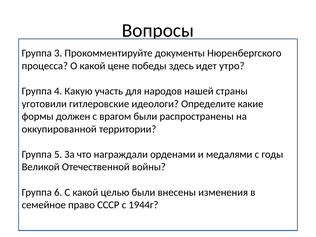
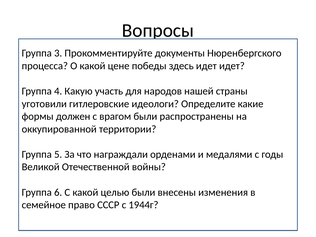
идет утро: утро -> идет (232, 66)
